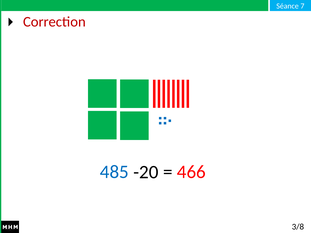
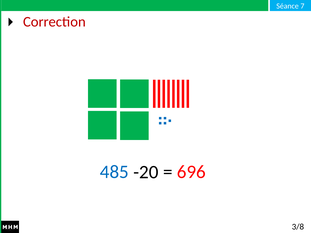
466: 466 -> 696 (191, 172)
